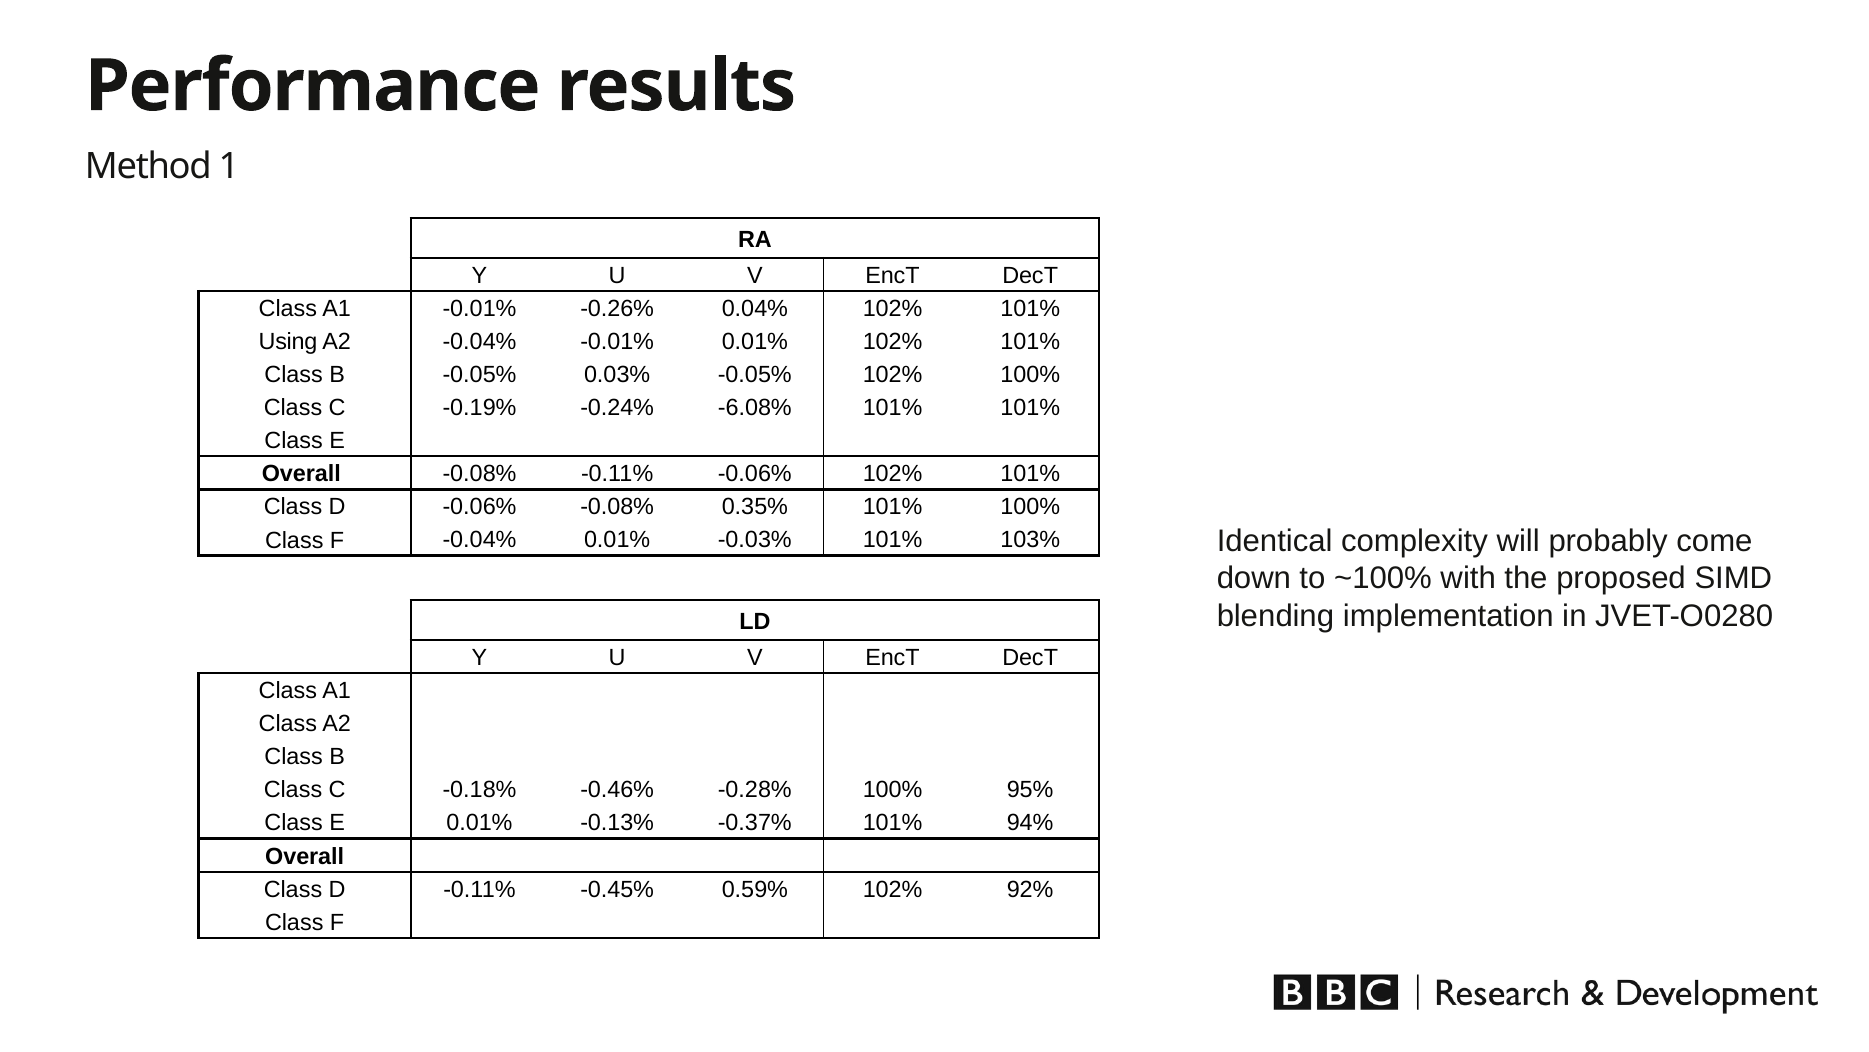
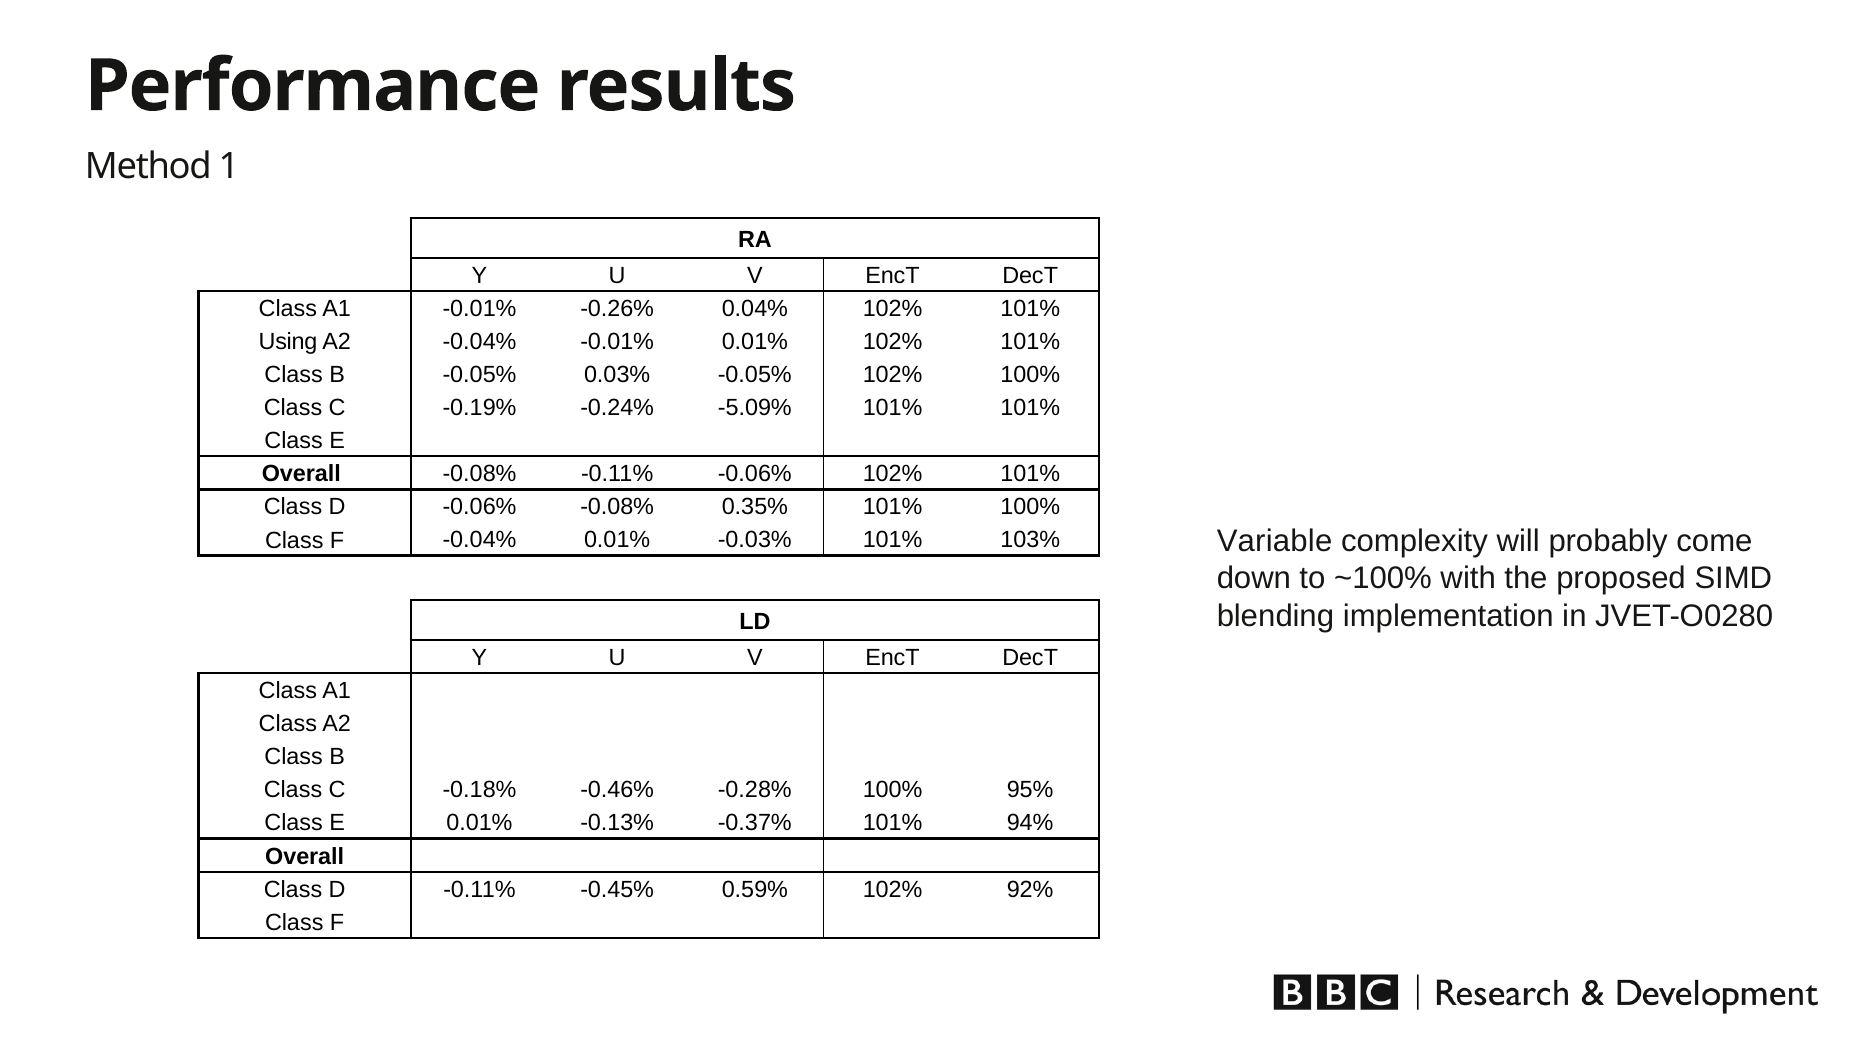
-6.08%: -6.08% -> -5.09% (755, 408)
Identical: Identical -> Variable (1275, 541)
